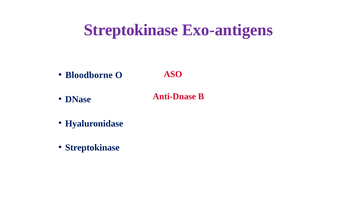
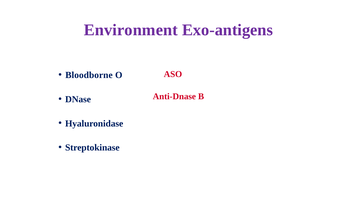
Streptokinase: Streptokinase -> Environment (131, 30)
